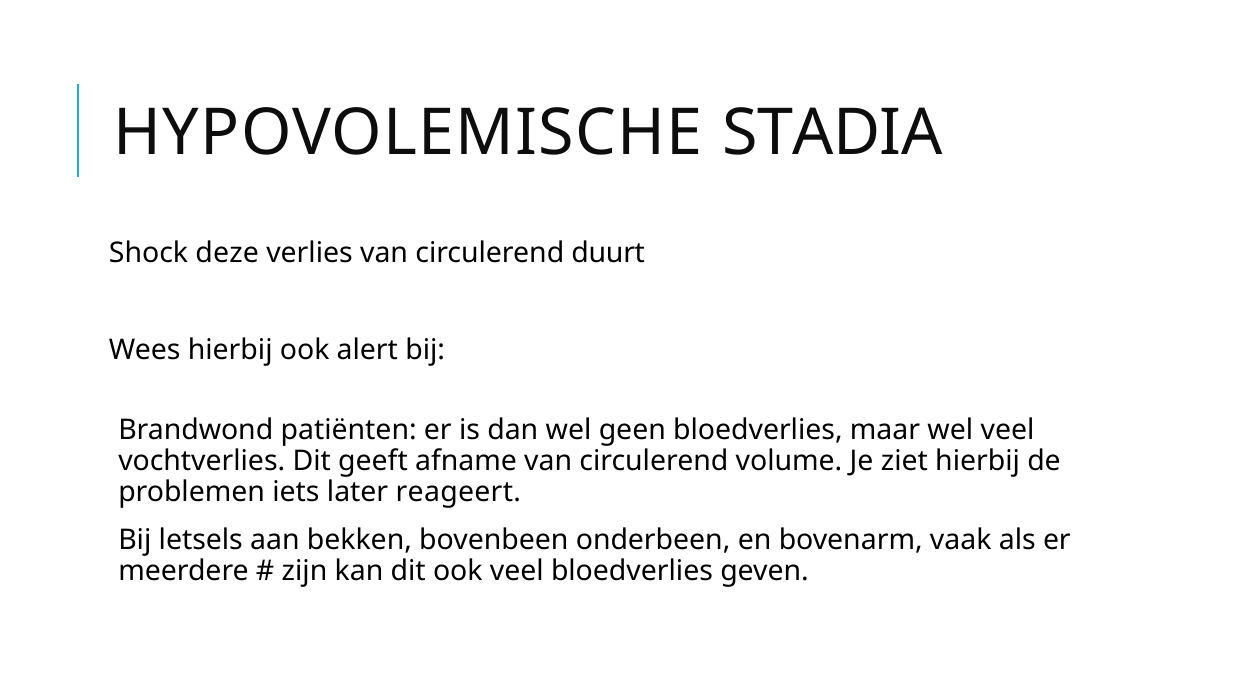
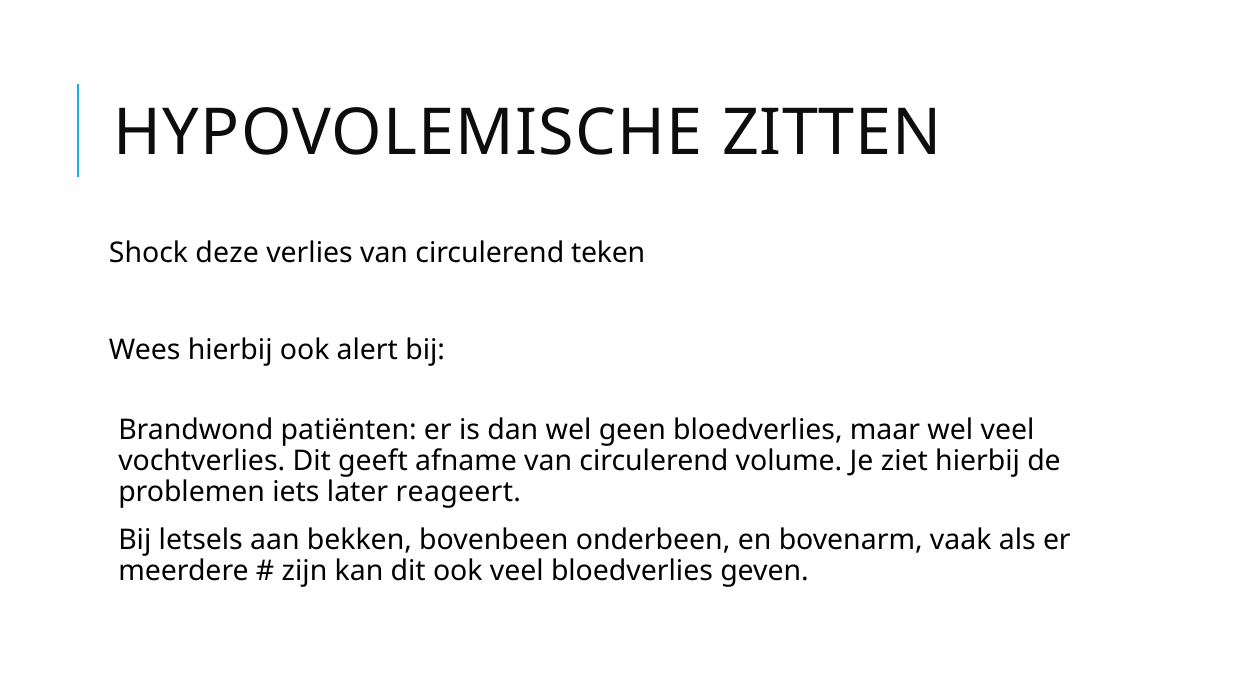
STADIA: STADIA -> ZITTEN (832, 133)
duurt: duurt -> teken (608, 253)
